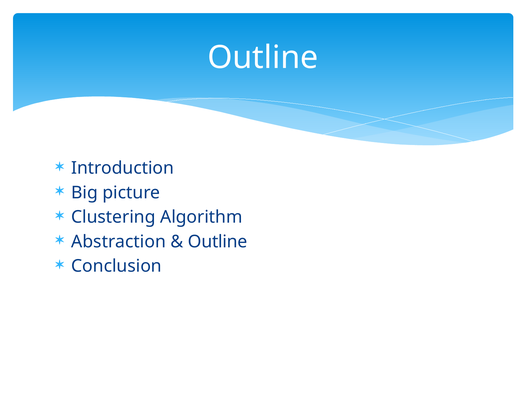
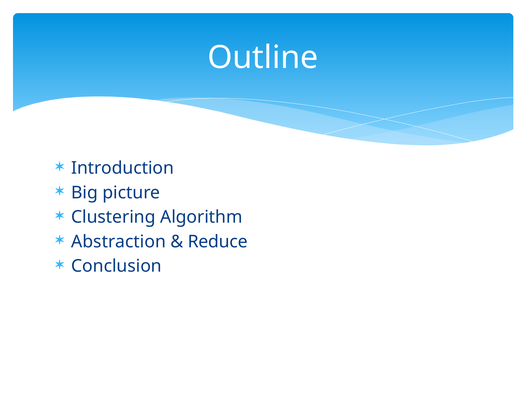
Outline: Outline -> Reduce (218, 242)
